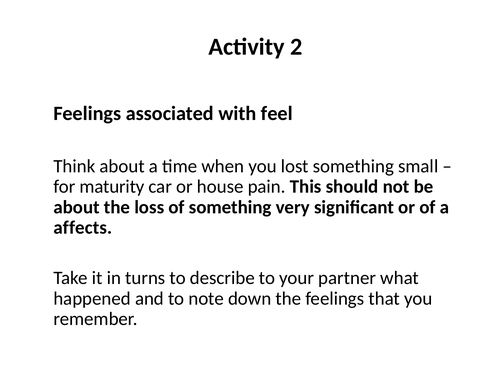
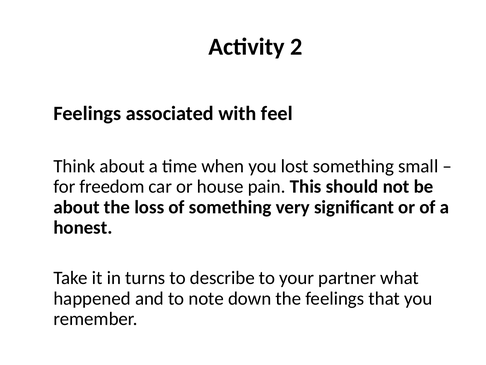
maturity: maturity -> freedom (112, 186)
affects: affects -> honest (83, 227)
